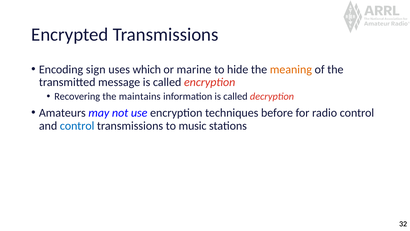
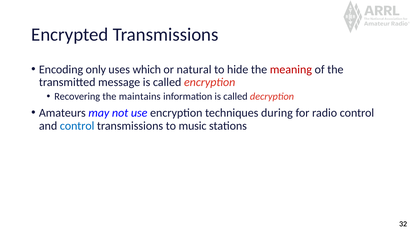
sign: sign -> only (96, 69)
marine: marine -> natural (194, 69)
meaning colour: orange -> red (291, 69)
before: before -> during (277, 113)
